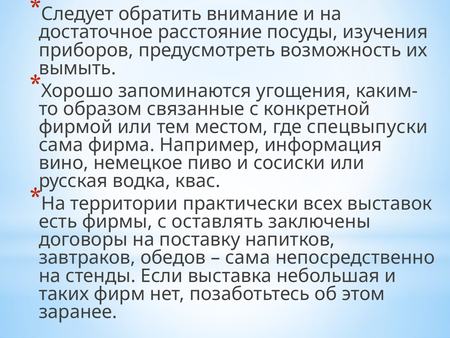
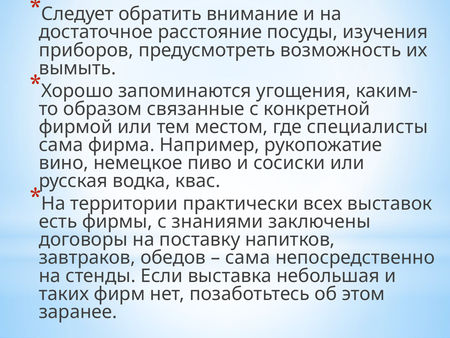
спецвыпуски: спецвыпуски -> специалисты (367, 127)
информация: информация -> рукопожатие (323, 145)
оставлять: оставлять -> знаниями (217, 221)
